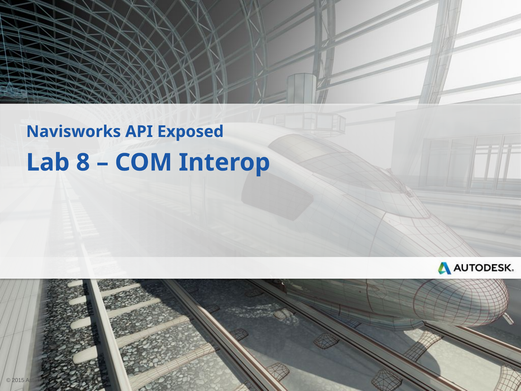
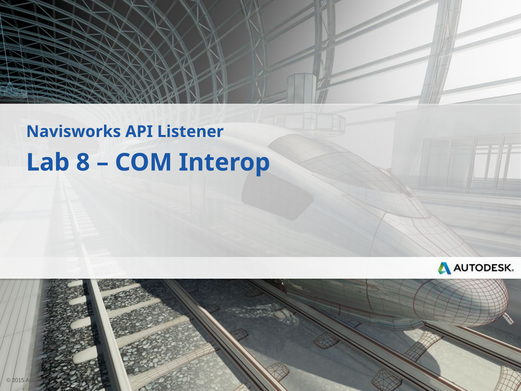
Exposed: Exposed -> Listener (190, 132)
